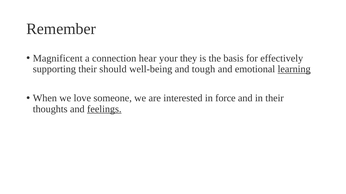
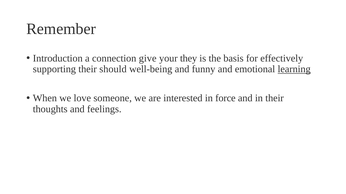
Magnificent: Magnificent -> Introduction (58, 58)
hear: hear -> give (148, 58)
tough: tough -> funny (204, 69)
feelings underline: present -> none (104, 109)
